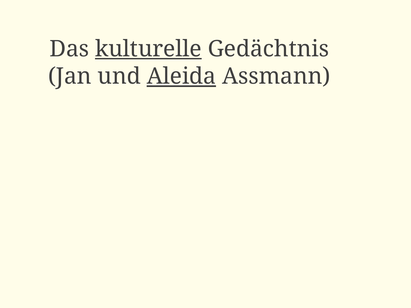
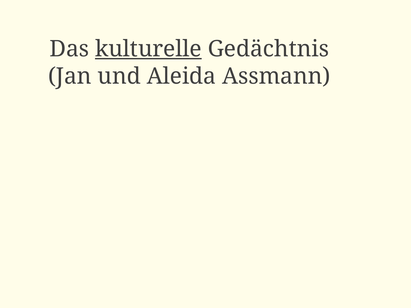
Aleida underline: present -> none (181, 76)
